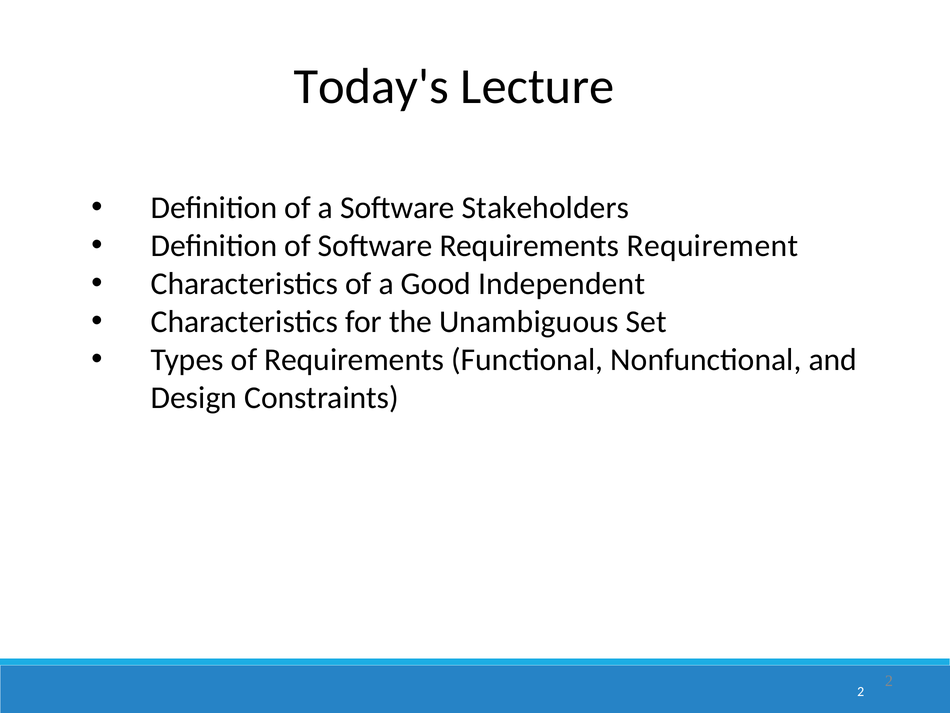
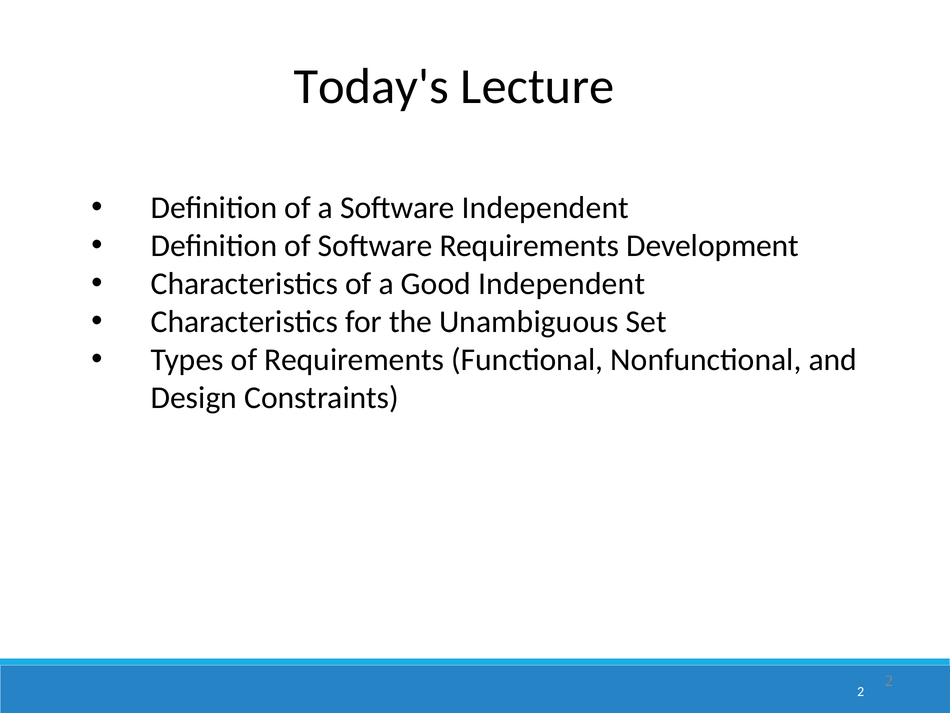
Software Stakeholders: Stakeholders -> Independent (545, 208)
Requirement: Requirement -> Development (713, 246)
